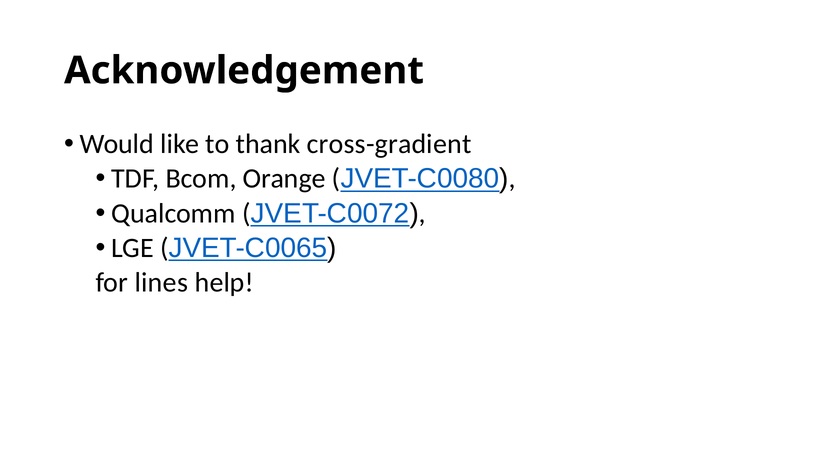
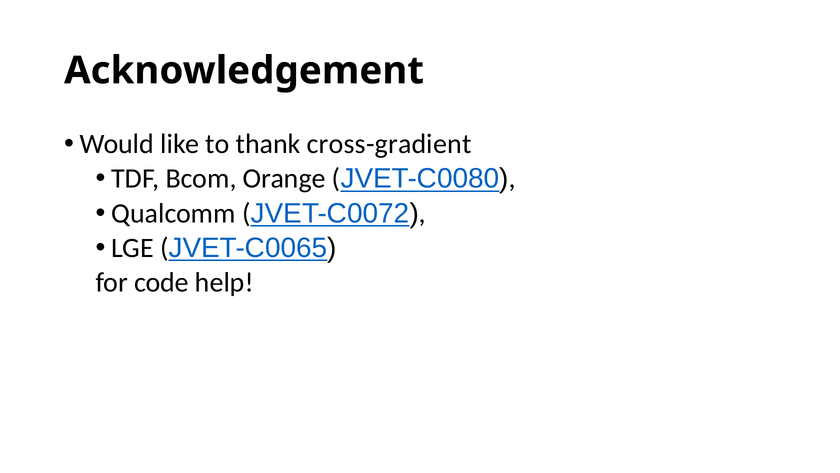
lines: lines -> code (162, 282)
